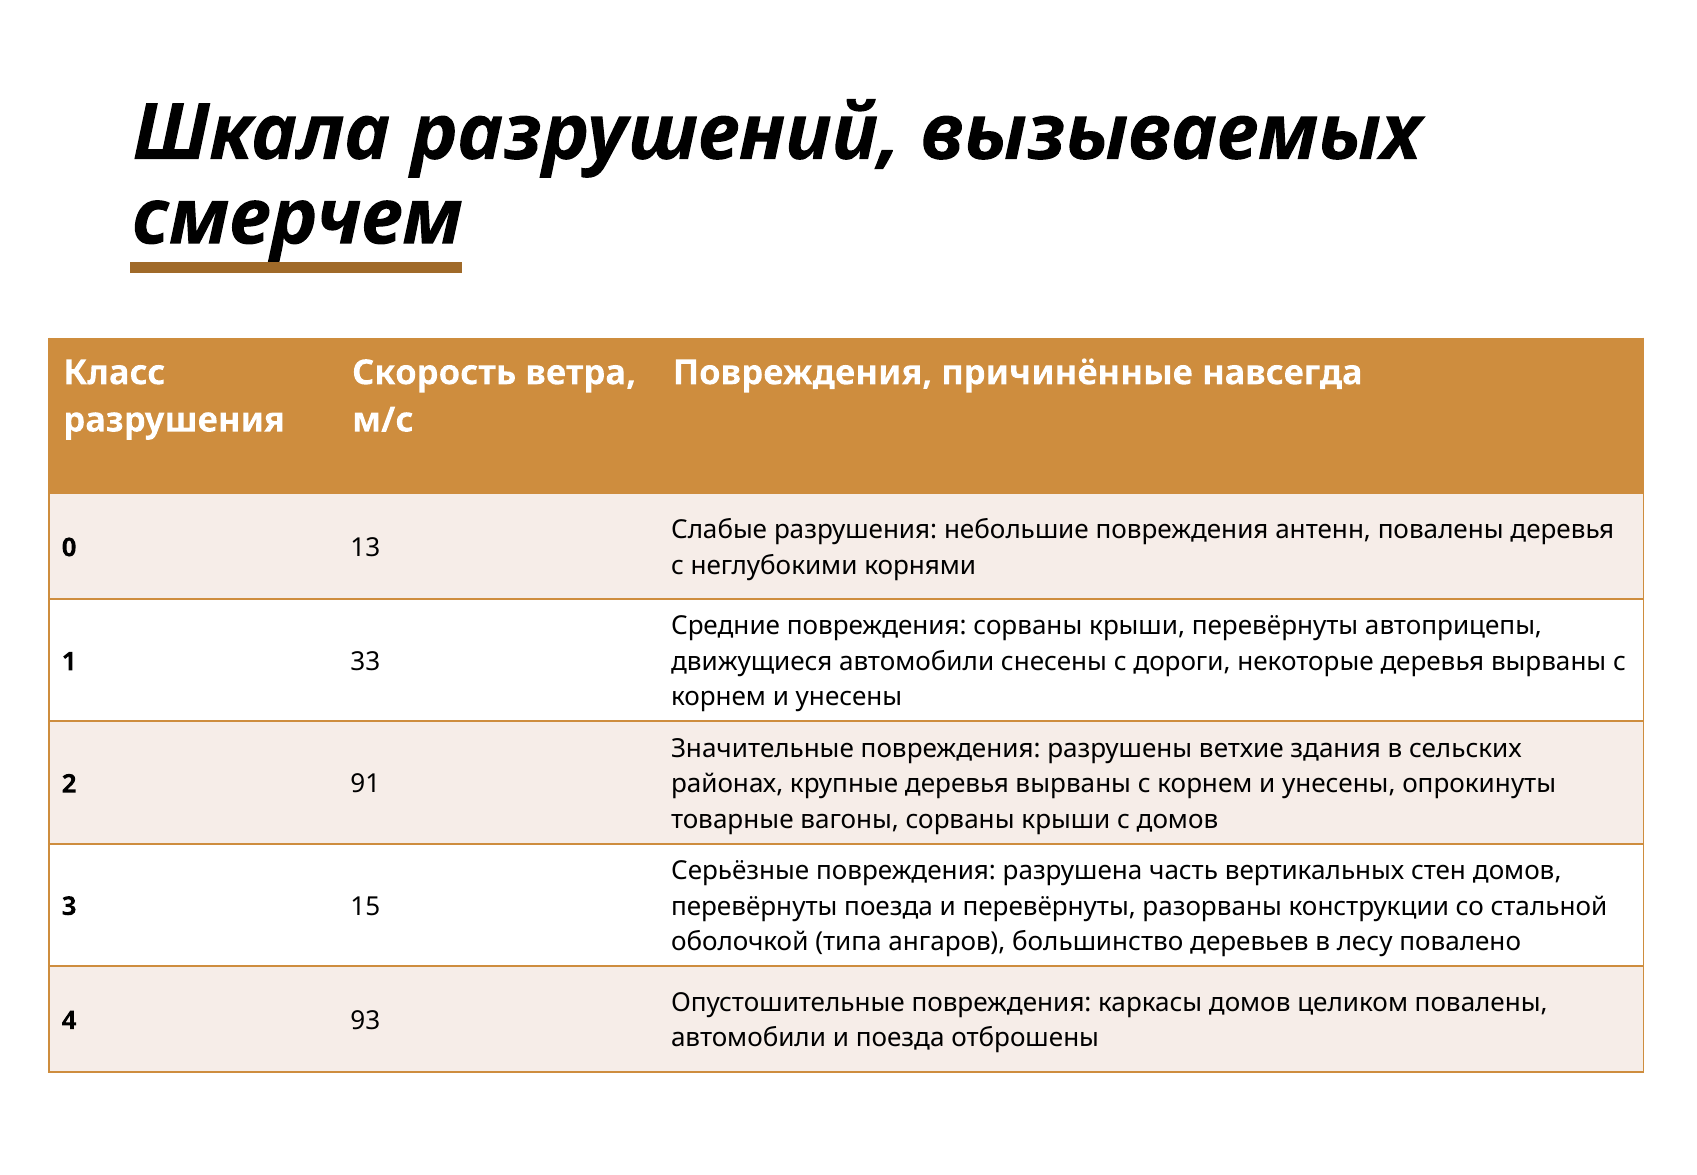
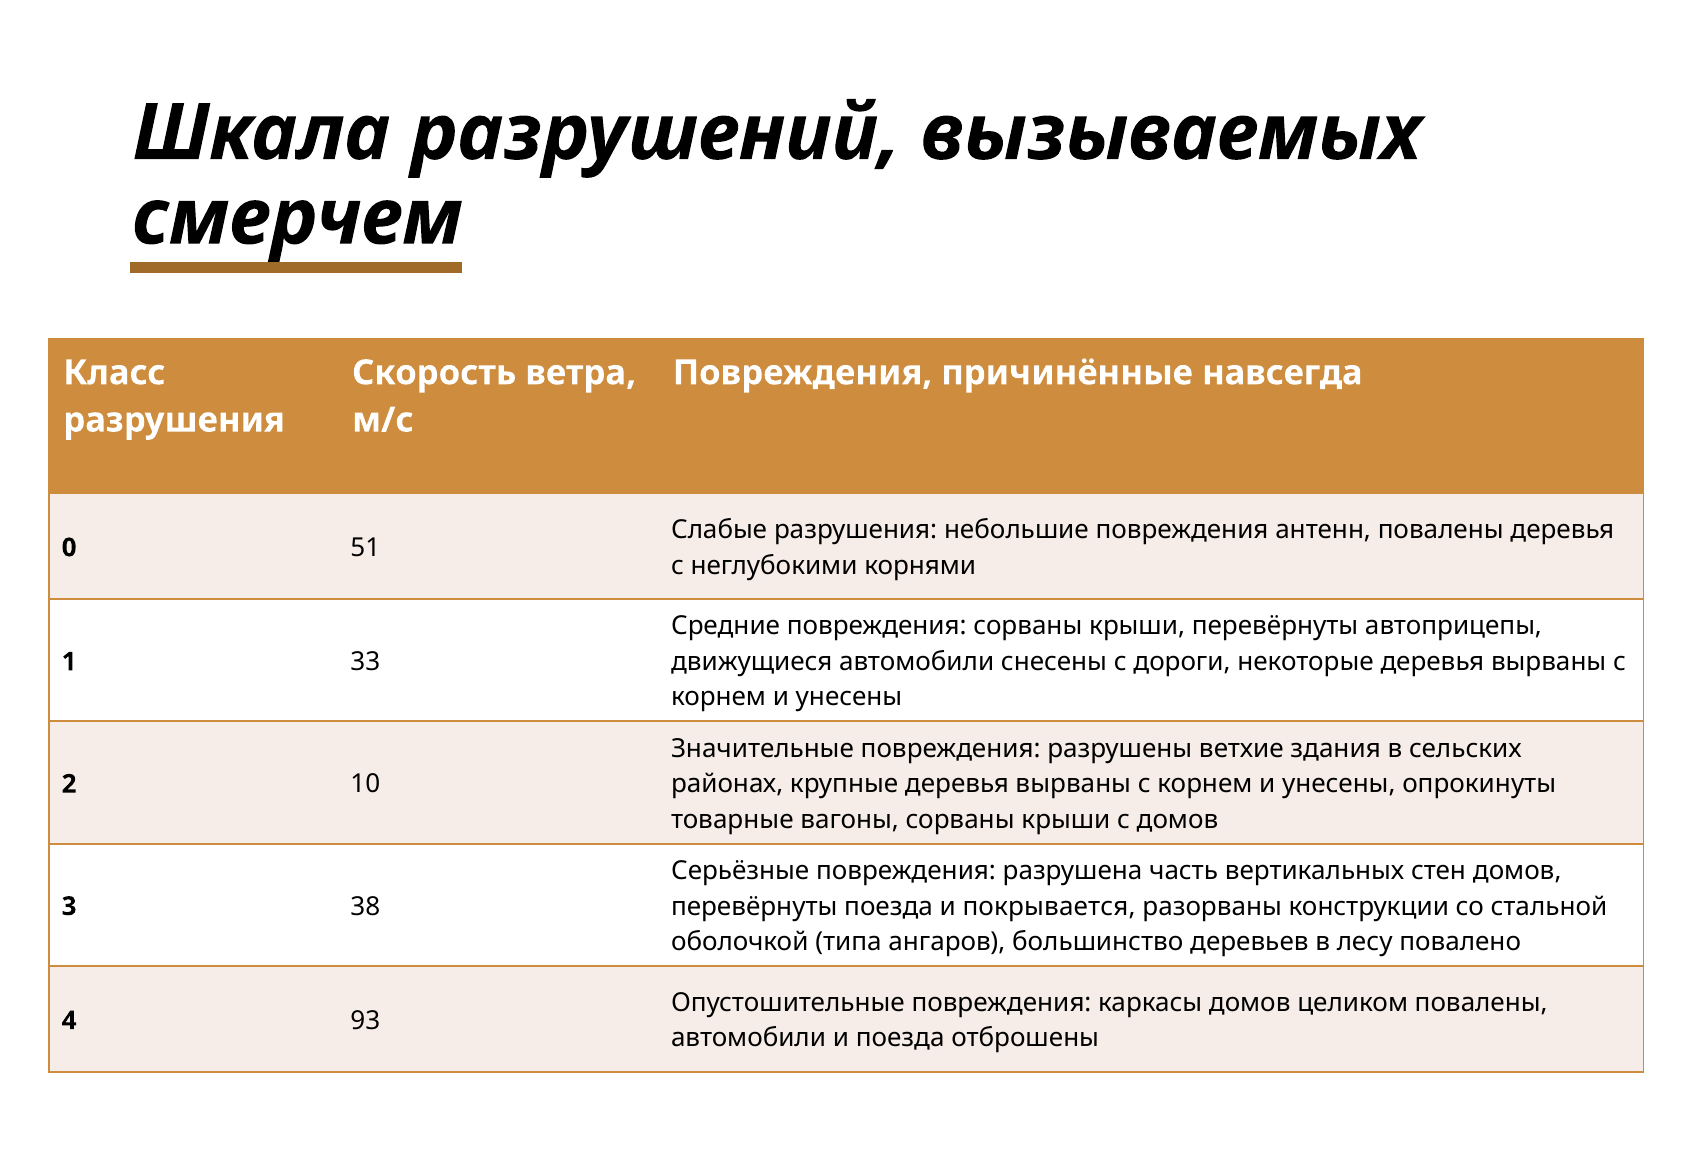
13: 13 -> 51 (365, 548)
91: 91 -> 10 (365, 784)
и перевёрнуты: перевёрнуты -> покрывается (1049, 906)
15: 15 -> 38 (365, 906)
